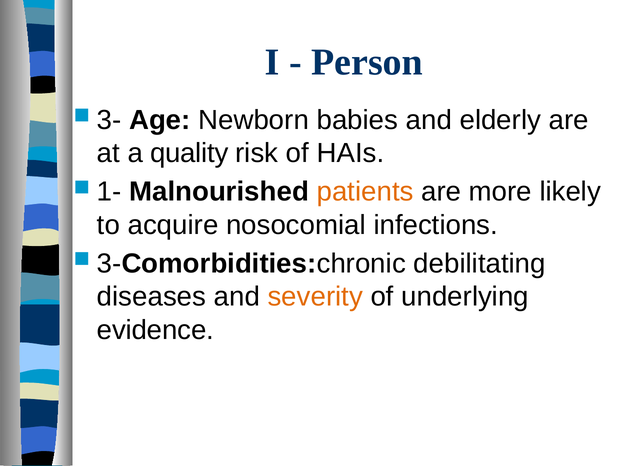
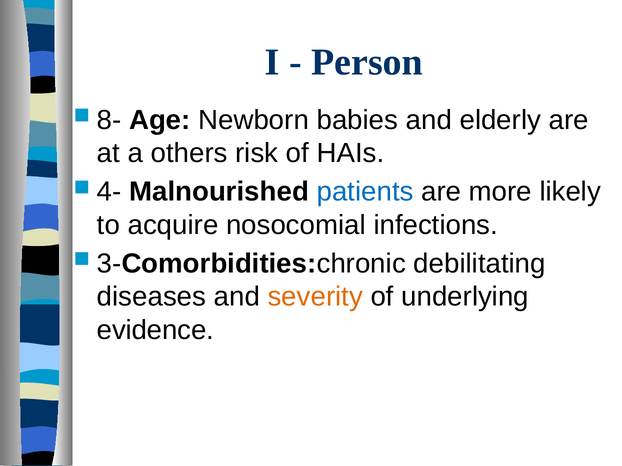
3-: 3- -> 8- (109, 120)
quality: quality -> others (189, 153)
1-: 1- -> 4- (109, 192)
patients colour: orange -> blue (365, 192)
